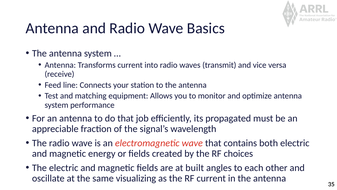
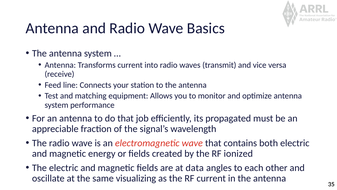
choices: choices -> ionized (238, 153)
built: built -> data (195, 167)
